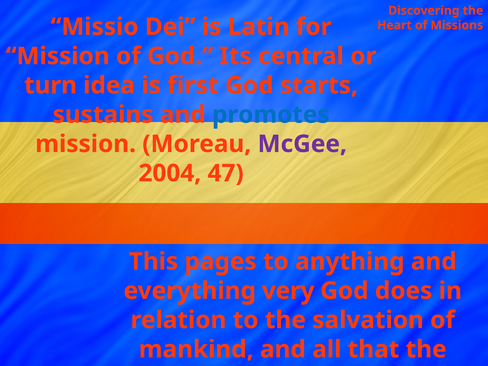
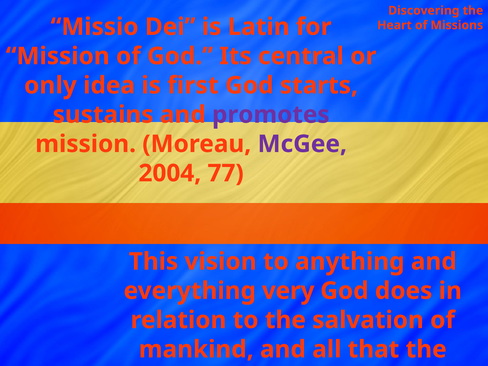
turn: turn -> only (50, 85)
promotes colour: blue -> purple (271, 115)
47: 47 -> 77 (226, 173)
pages: pages -> vision (221, 262)
